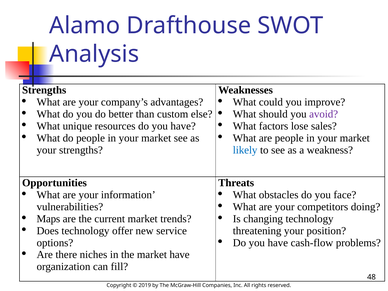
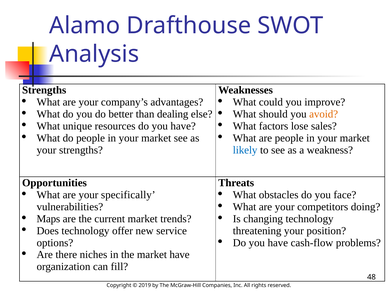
custom: custom -> dealing (173, 114)
avoid colour: purple -> orange (324, 114)
information: information -> specifically (128, 195)
